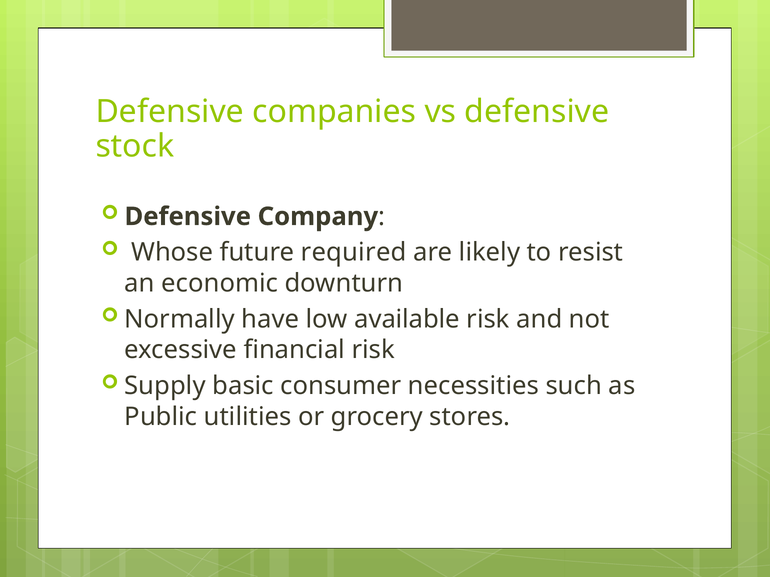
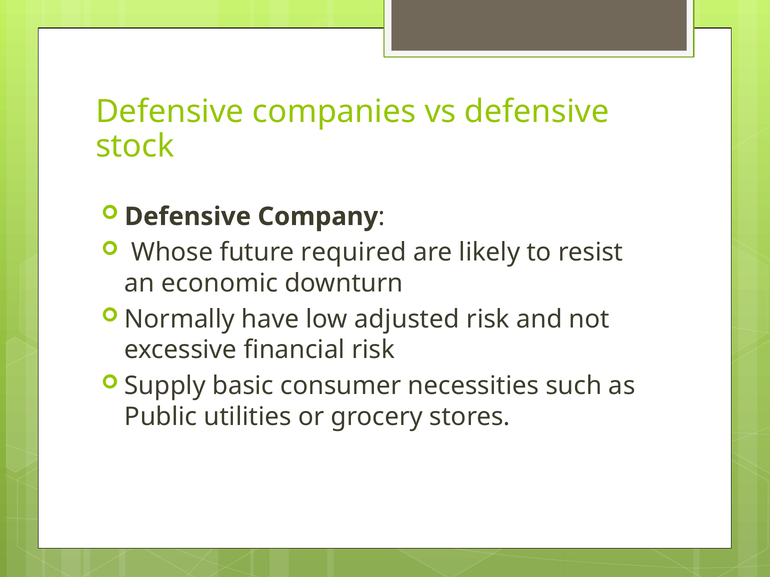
available: available -> adjusted (407, 319)
